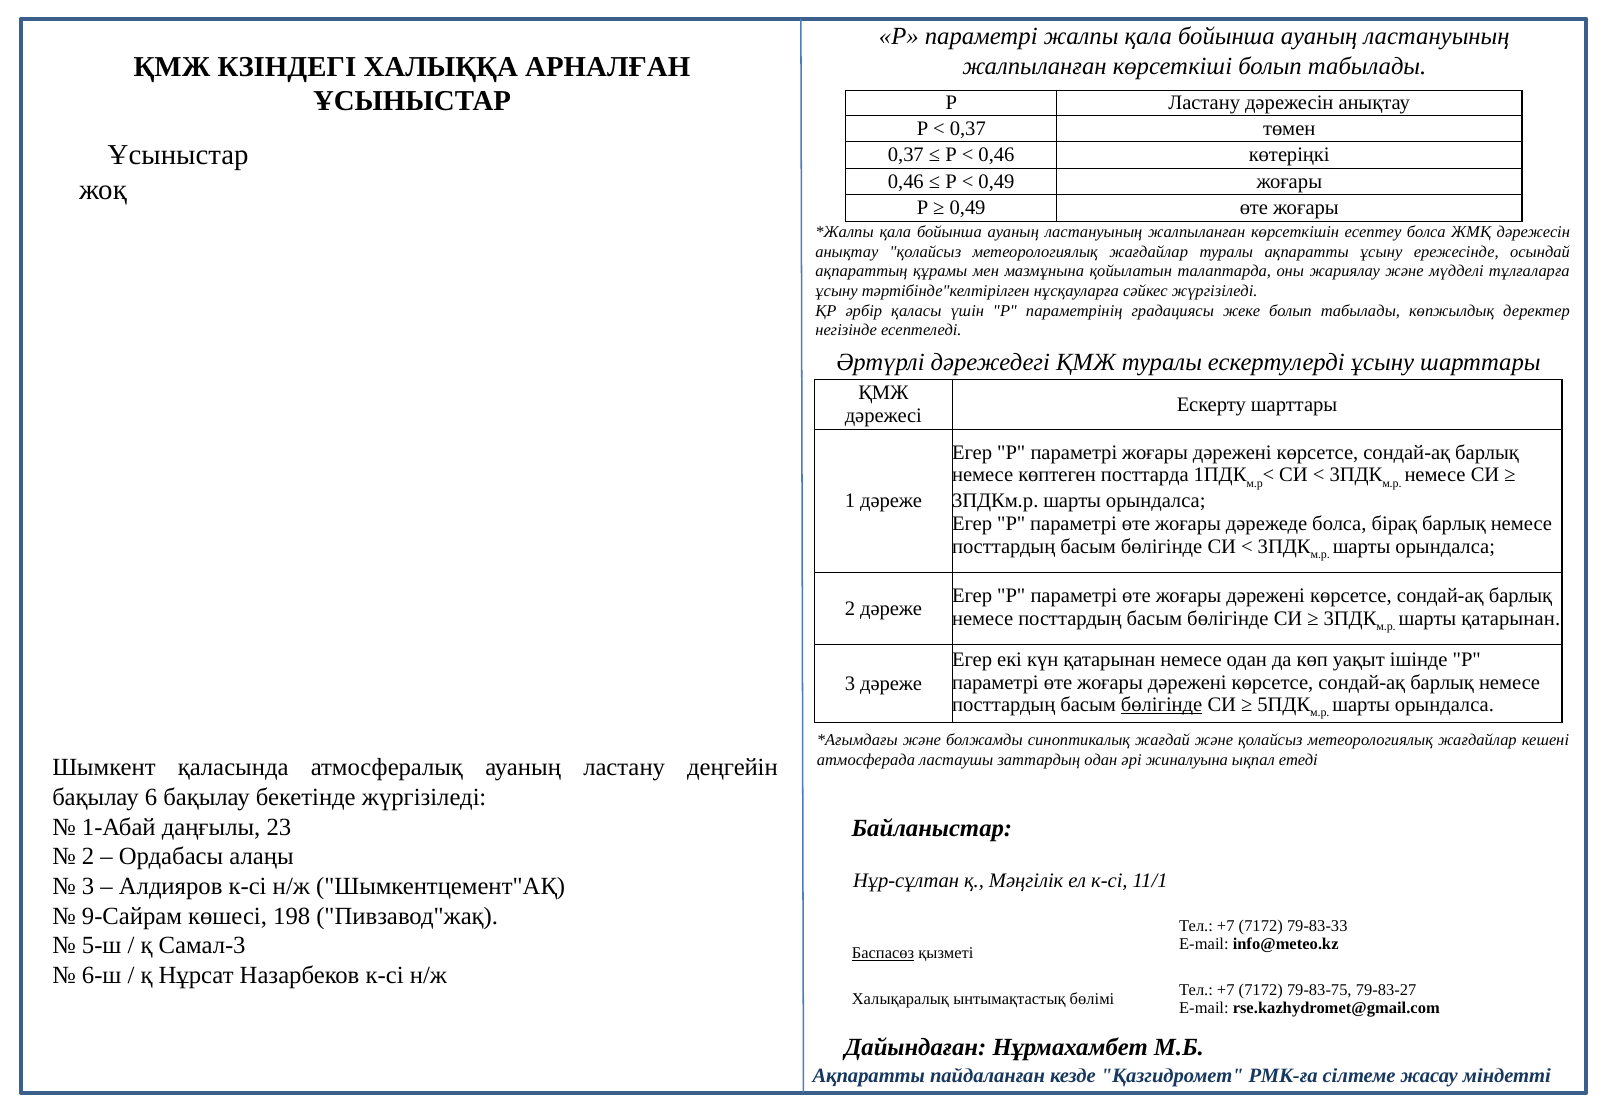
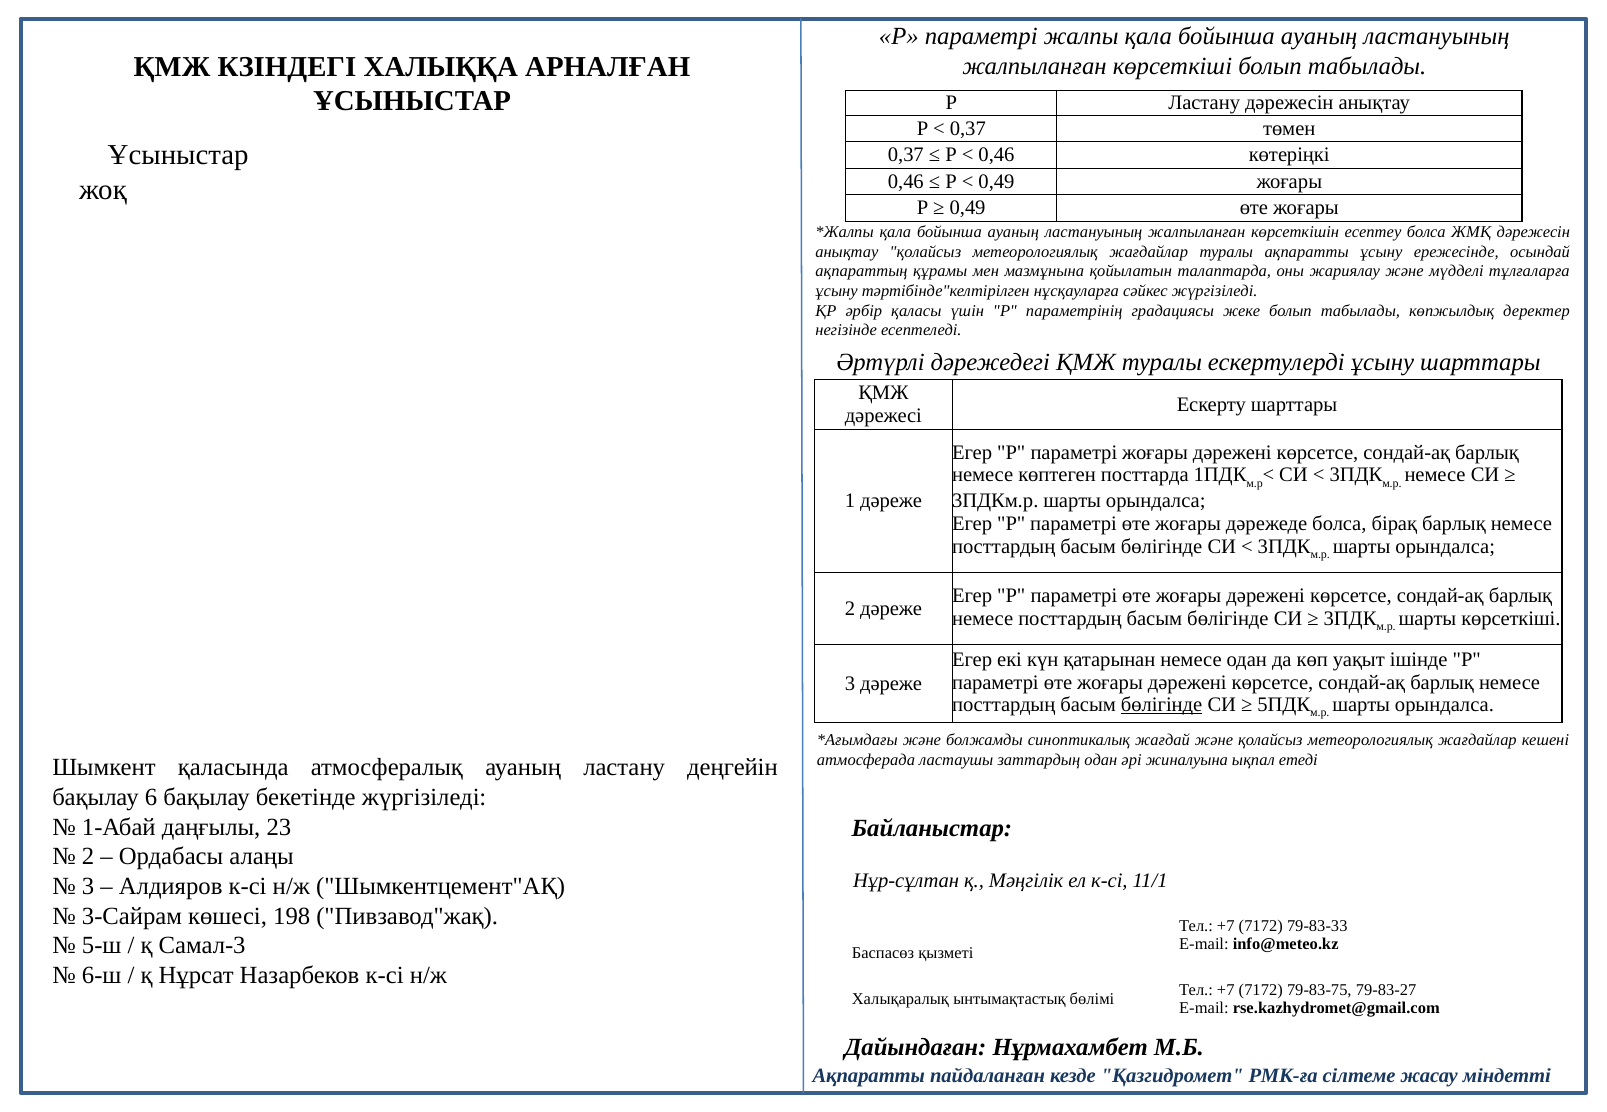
шарты қатарынан: қатарынан -> көрсеткіші (1511, 619)
9-Сайрам: 9-Сайрам -> 3-Сайрам (132, 916)
Баспасөз underline: present -> none (883, 954)
